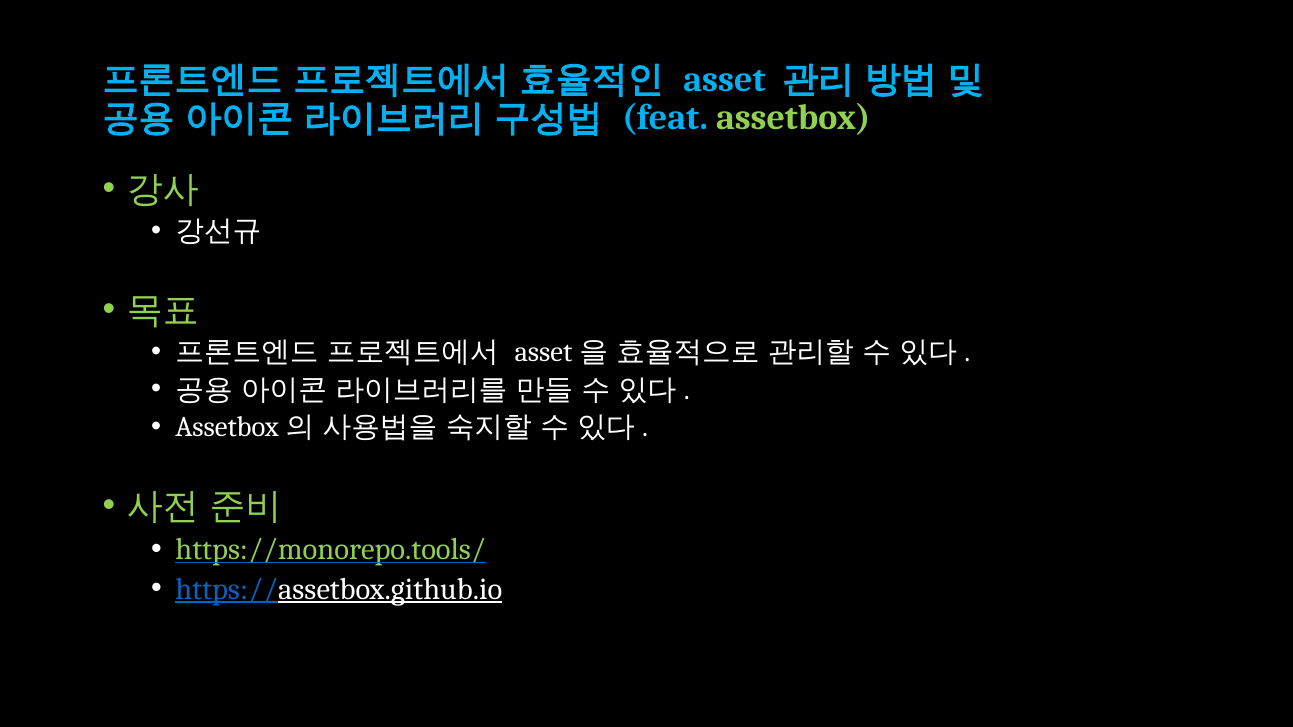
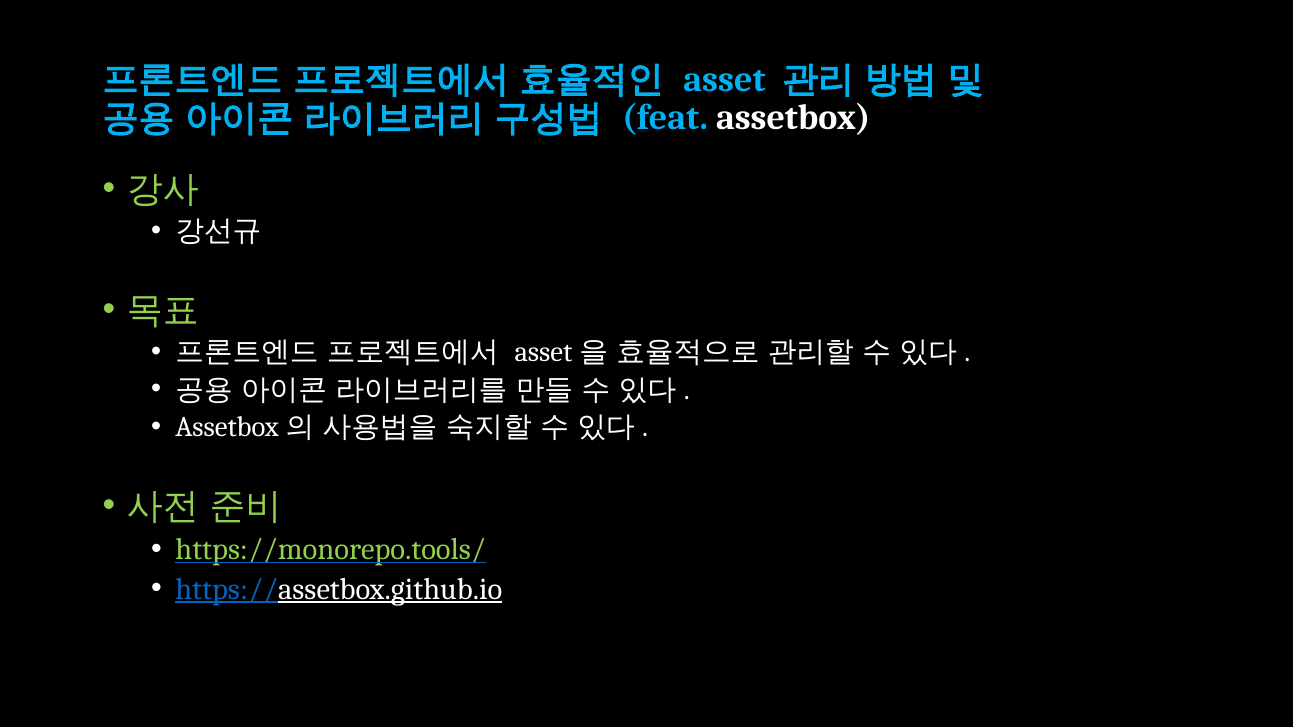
assetbox colour: light green -> white (793, 118)
